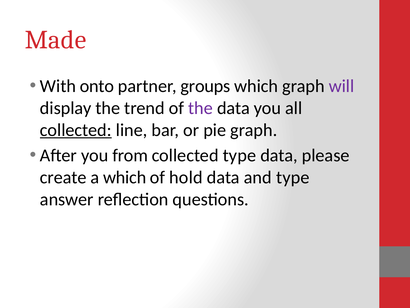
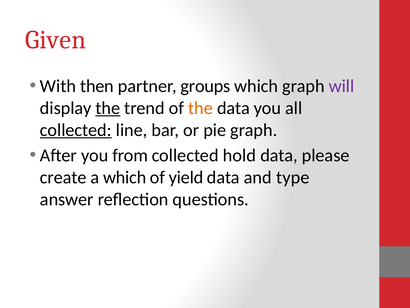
Made: Made -> Given (56, 40)
onto: onto -> then (97, 86)
the underline: none -> present (108, 108)
the colour: purple -> orange (201, 108)
collected type: type -> hold (239, 155)
hold: hold -> yield (186, 177)
